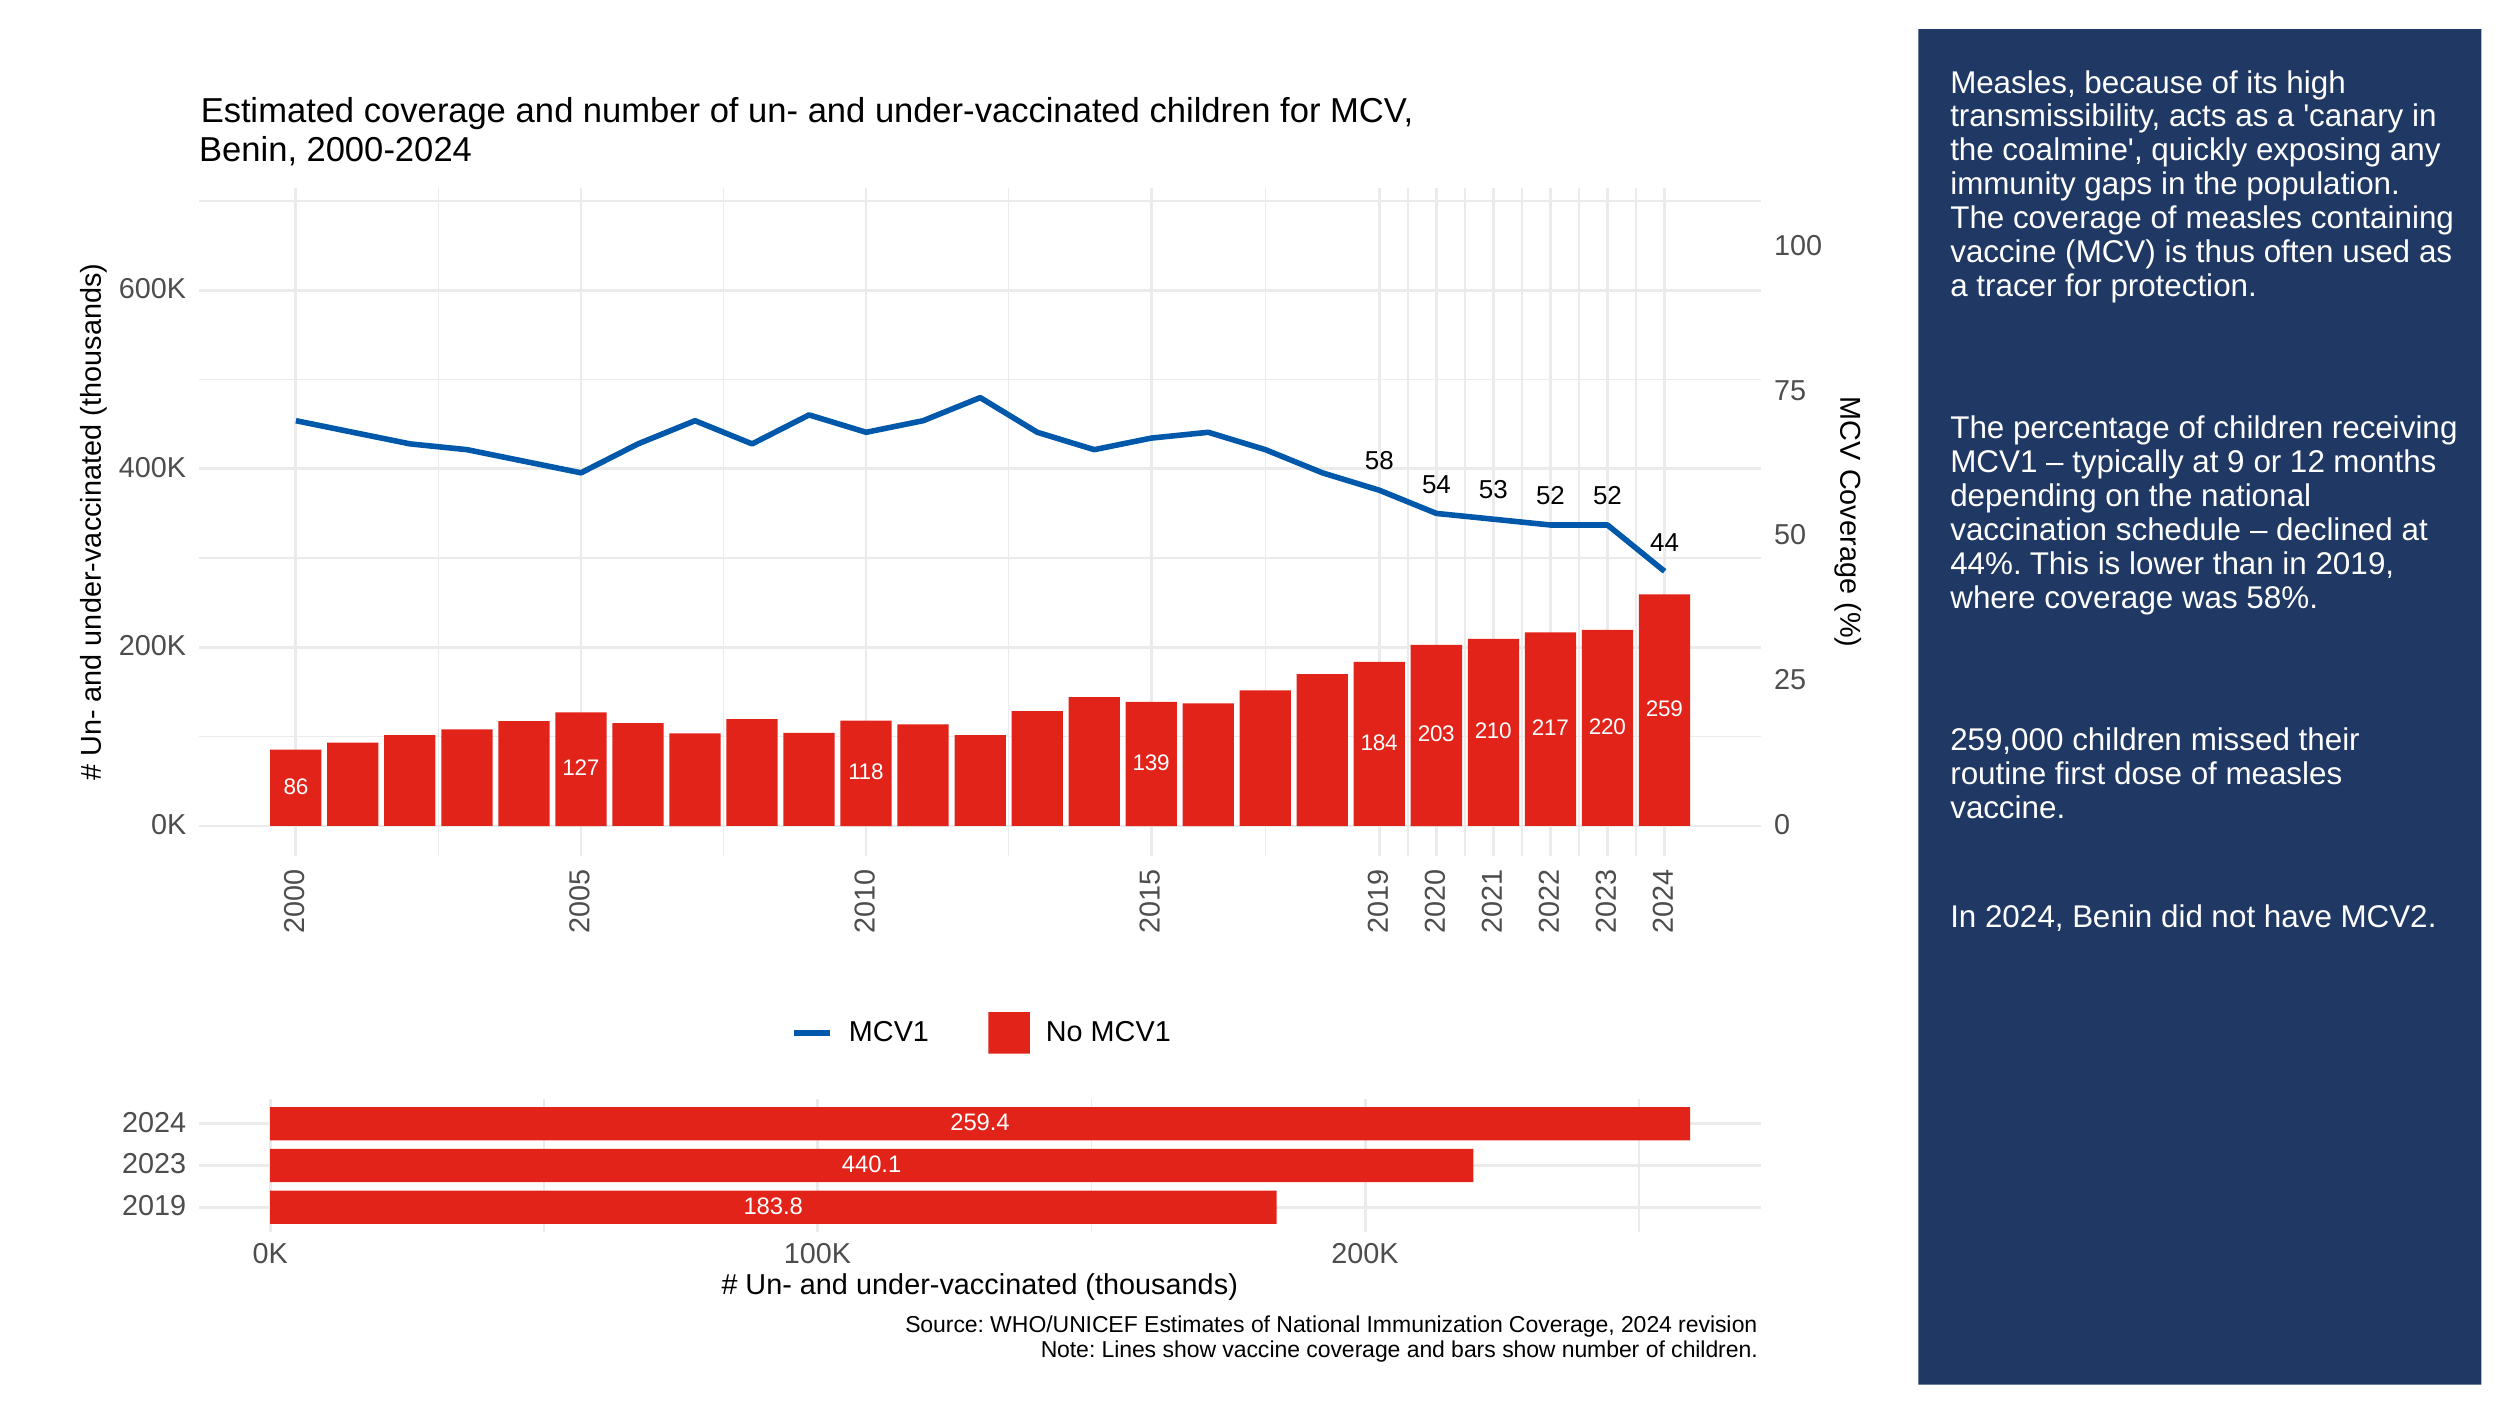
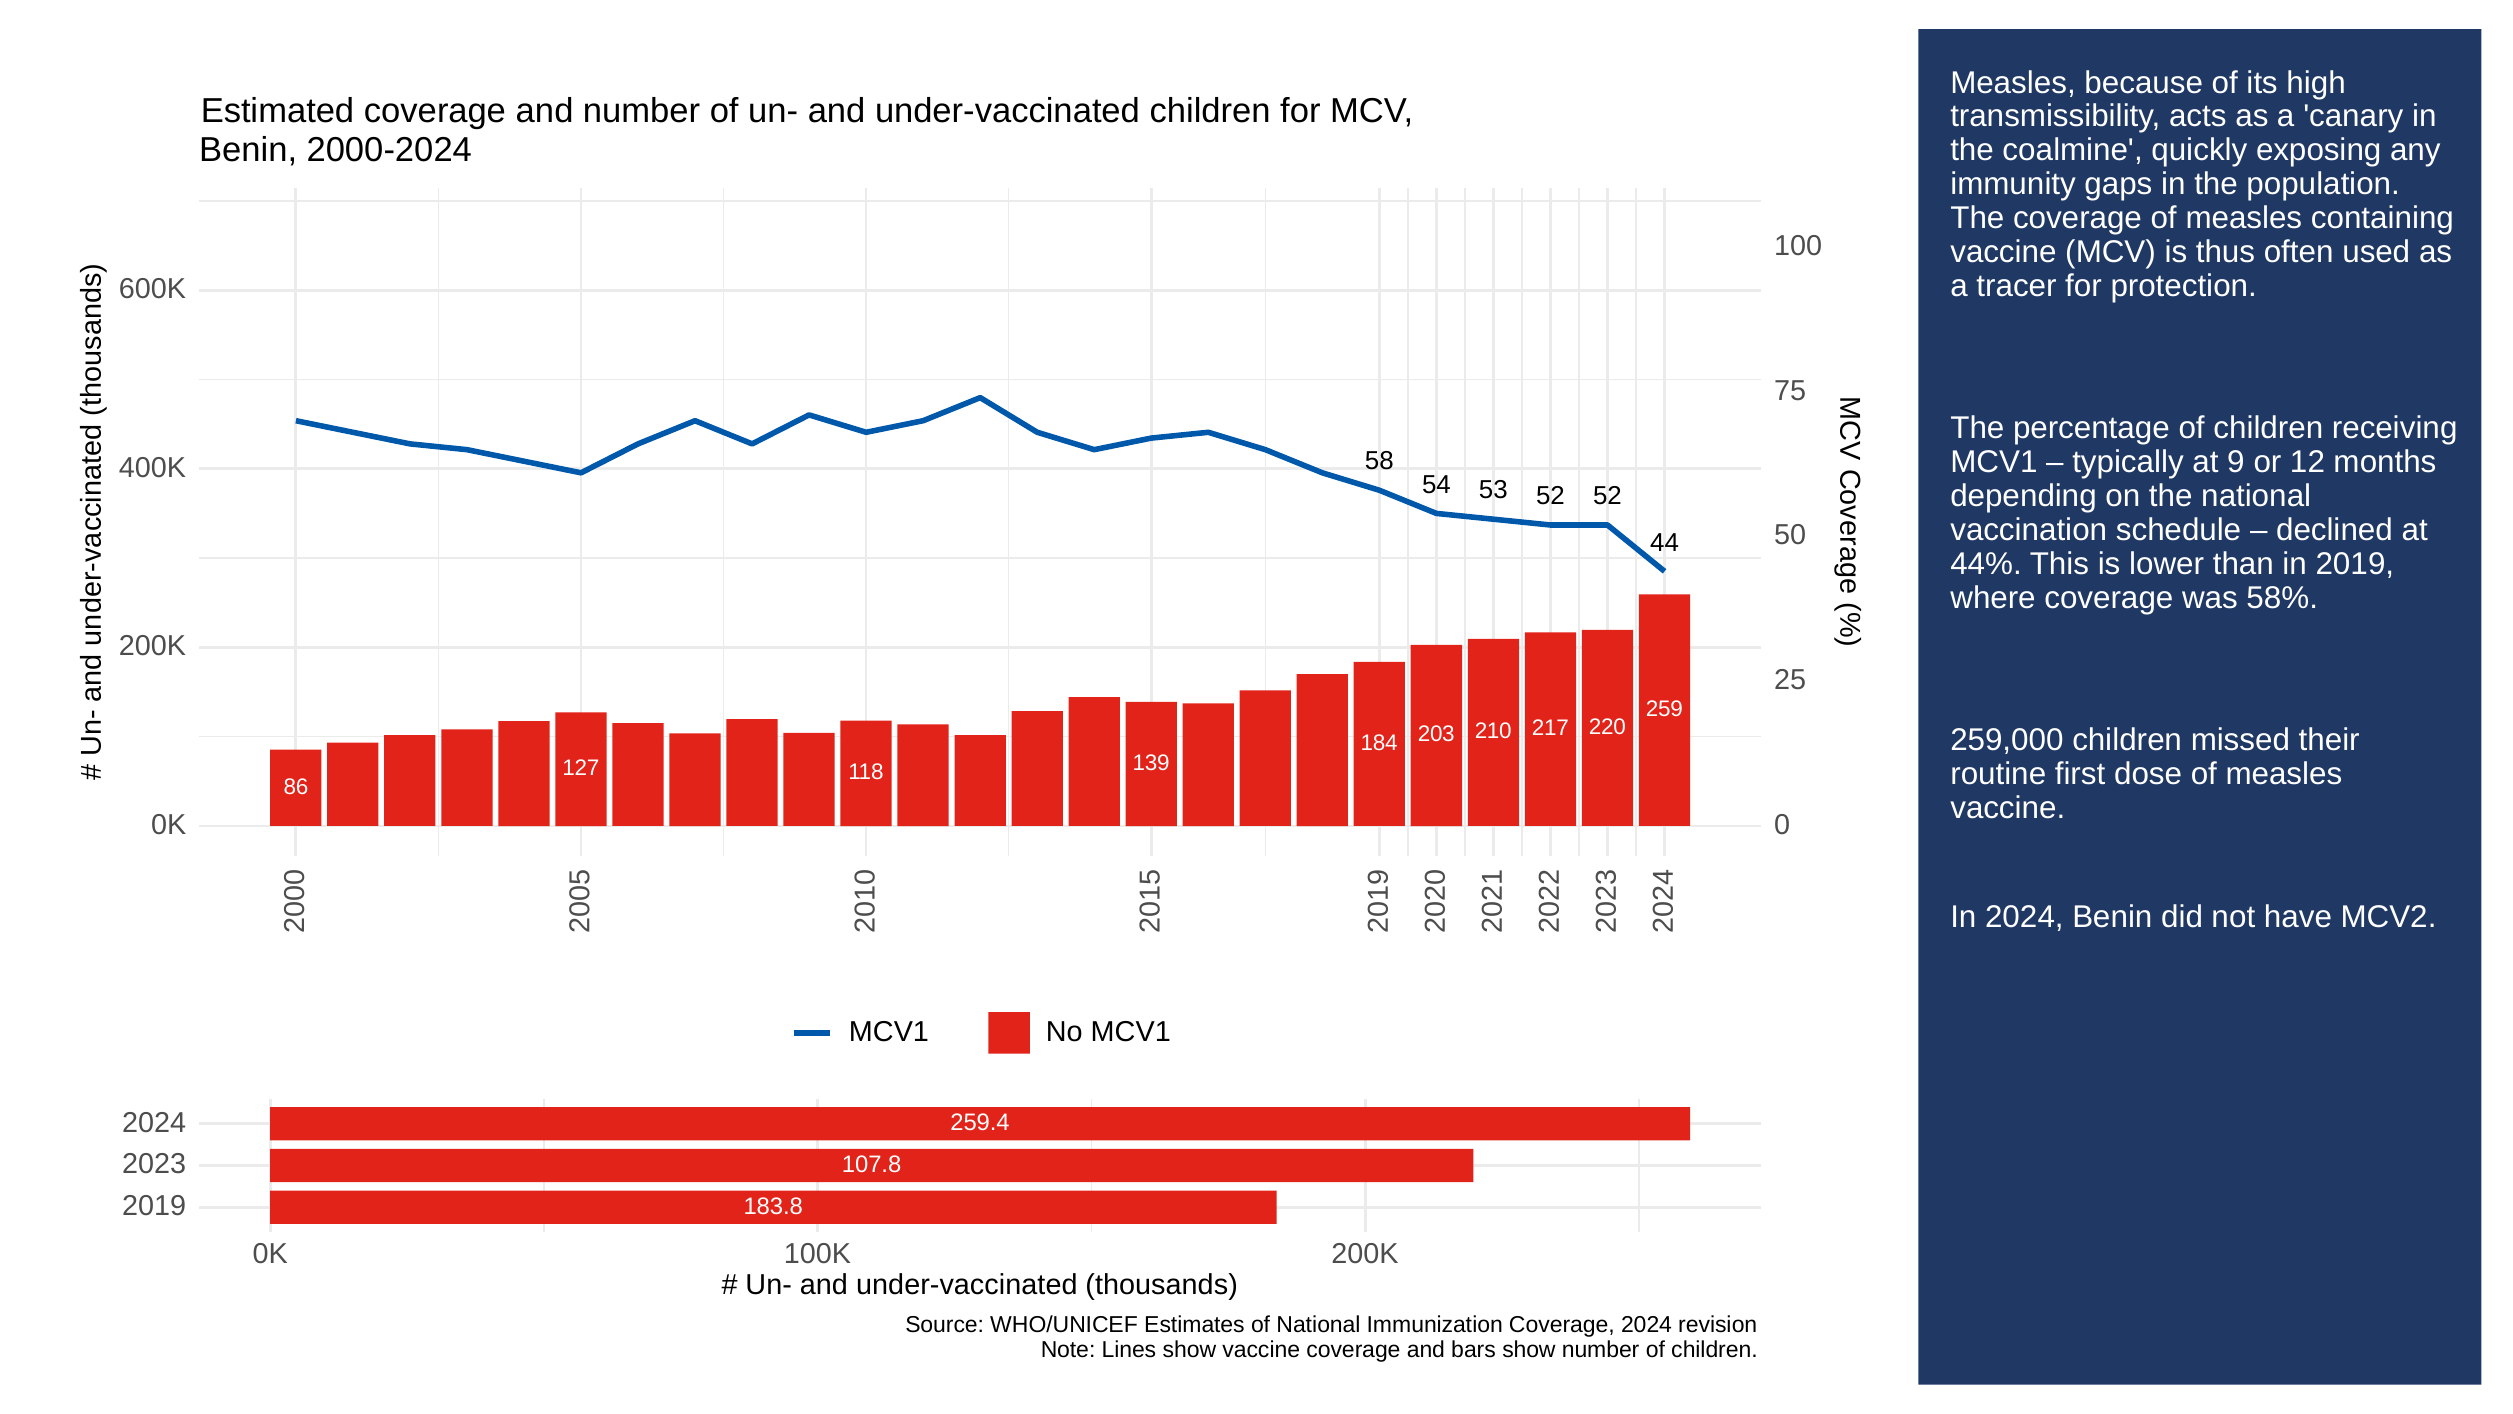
440.1: 440.1 -> 107.8 (872, 1164)
